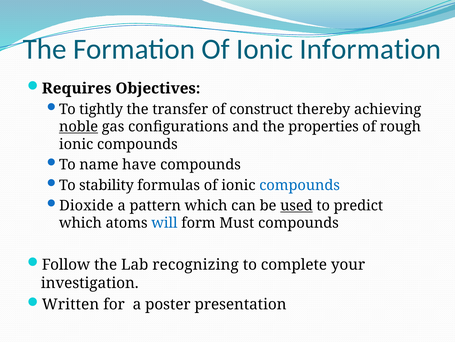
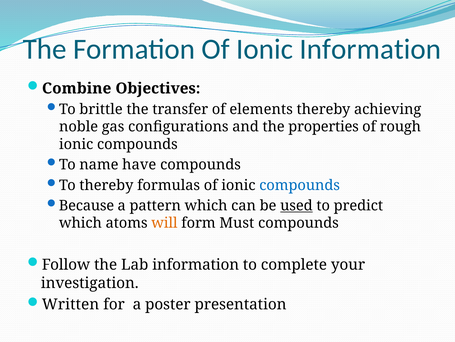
Requires: Requires -> Combine (77, 88)
tightly: tightly -> brittle (101, 109)
construct: construct -> elements (261, 109)
noble underline: present -> none (79, 126)
To stability: stability -> thereby (106, 185)
Dioxide: Dioxide -> Because (86, 205)
will colour: blue -> orange (164, 223)
Lab recognizing: recognizing -> information (196, 264)
